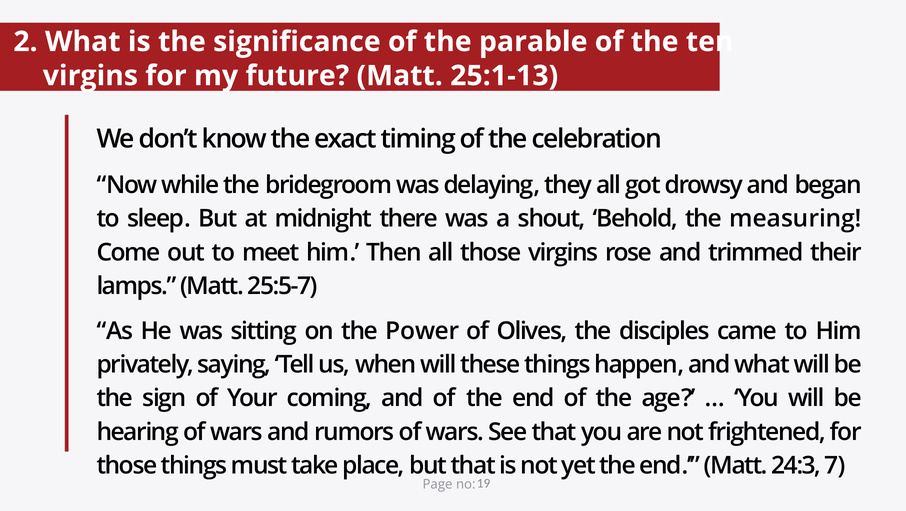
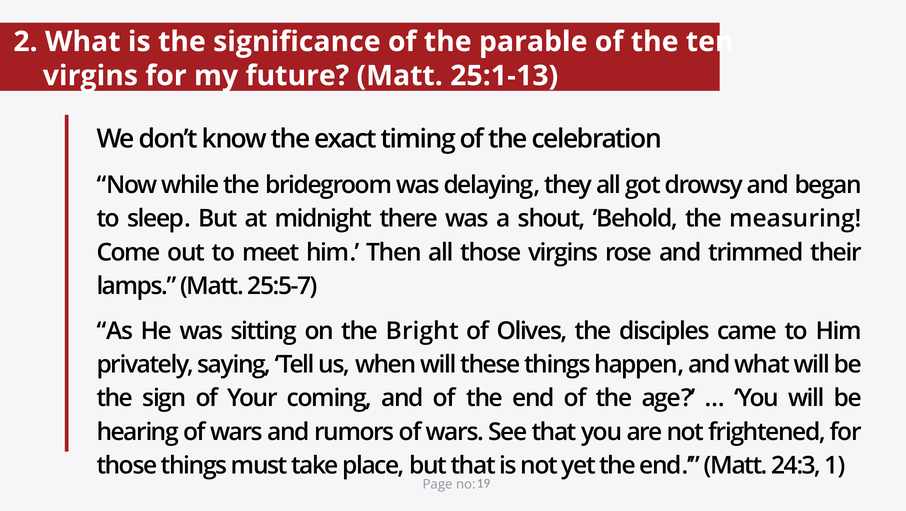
Power: Power -> Bright (422, 331)
7: 7 -> 1 (835, 466)
